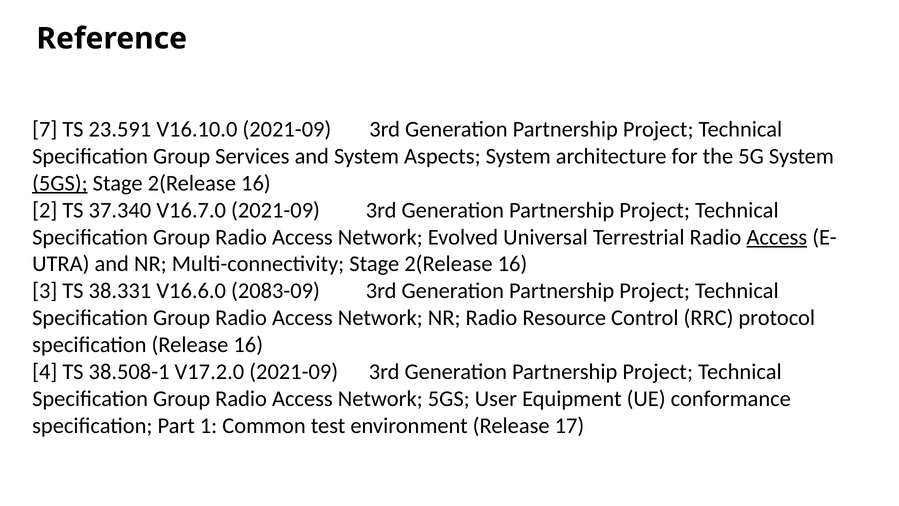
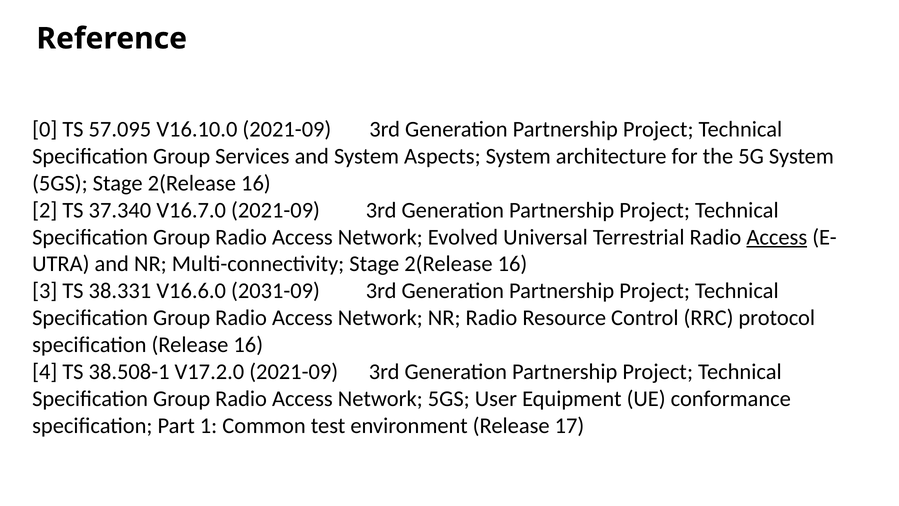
7: 7 -> 0 (45, 129)
23.591: 23.591 -> 57.095 (120, 129)
5GS underline: present -> none (60, 183)
2083-09: 2083-09 -> 2031-09 (275, 291)
